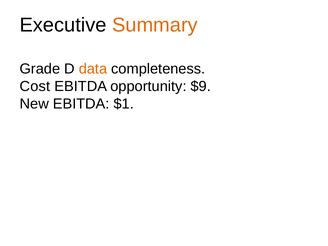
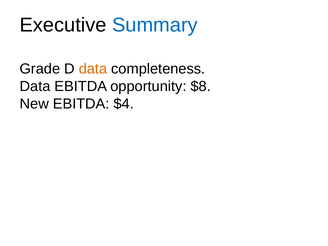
Summary colour: orange -> blue (155, 25)
Cost: Cost -> Data (35, 86)
$9: $9 -> $8 (201, 86)
$1: $1 -> $4 (124, 104)
